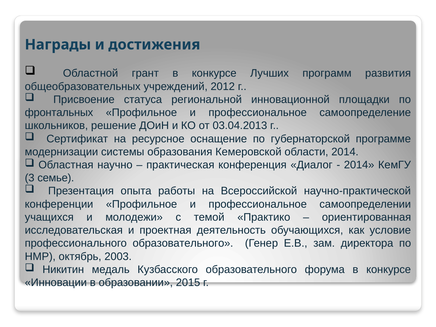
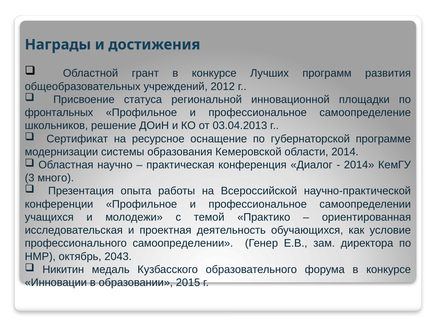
семье: семье -> много (56, 178)
профессионального образовательного: образовательного -> самоопределении (183, 243)
2003: 2003 -> 2043 (118, 256)
